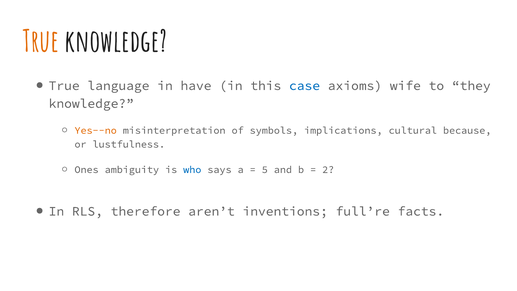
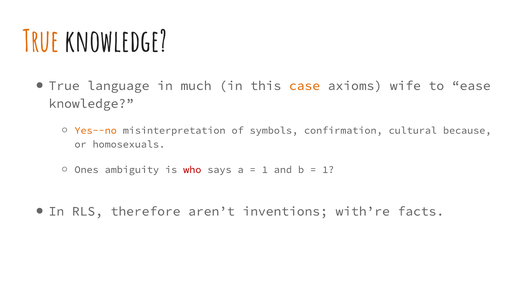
have: have -> much (196, 86)
case colour: blue -> orange (305, 86)
they: they -> ease (471, 86)
implications: implications -> confirmation (343, 130)
lustfulness: lustfulness -> homosexuals (129, 144)
who colour: blue -> red (192, 170)
5: 5 -> 1 (265, 170)
2: 2 -> 1 (328, 170)
full’re: full’re -> with’re (363, 211)
